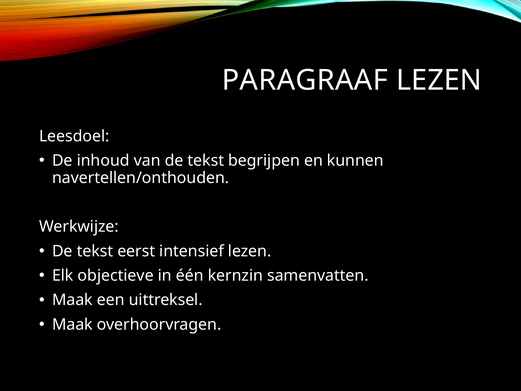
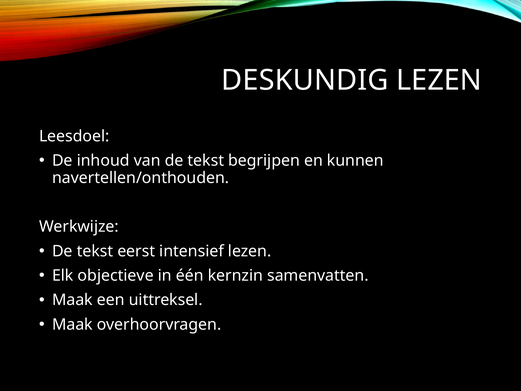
PARAGRAAF: PARAGRAAF -> DESKUNDIG (305, 80)
